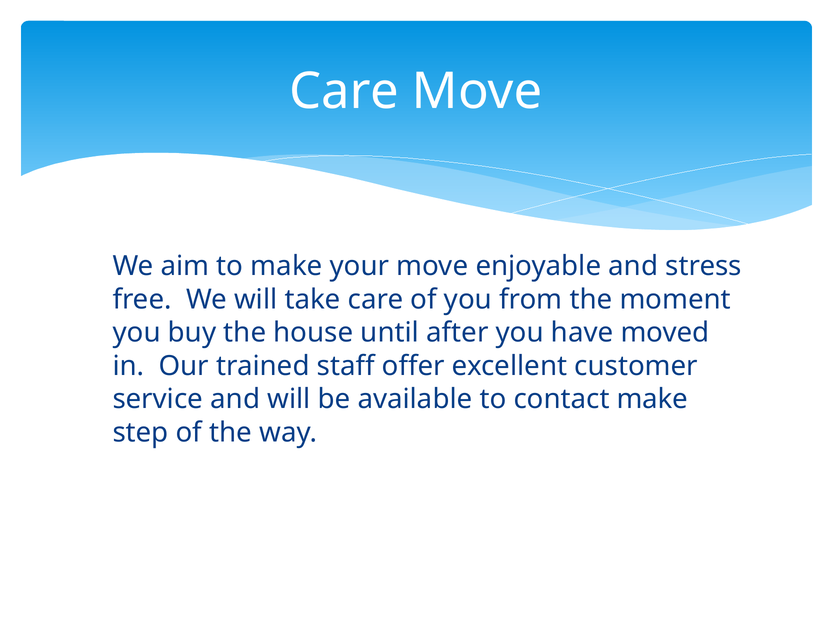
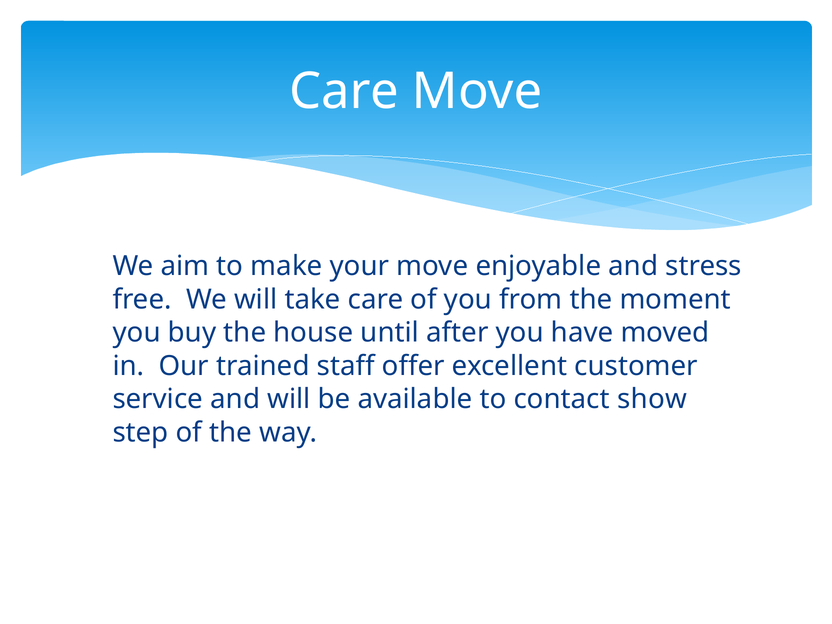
contact make: make -> show (652, 399)
